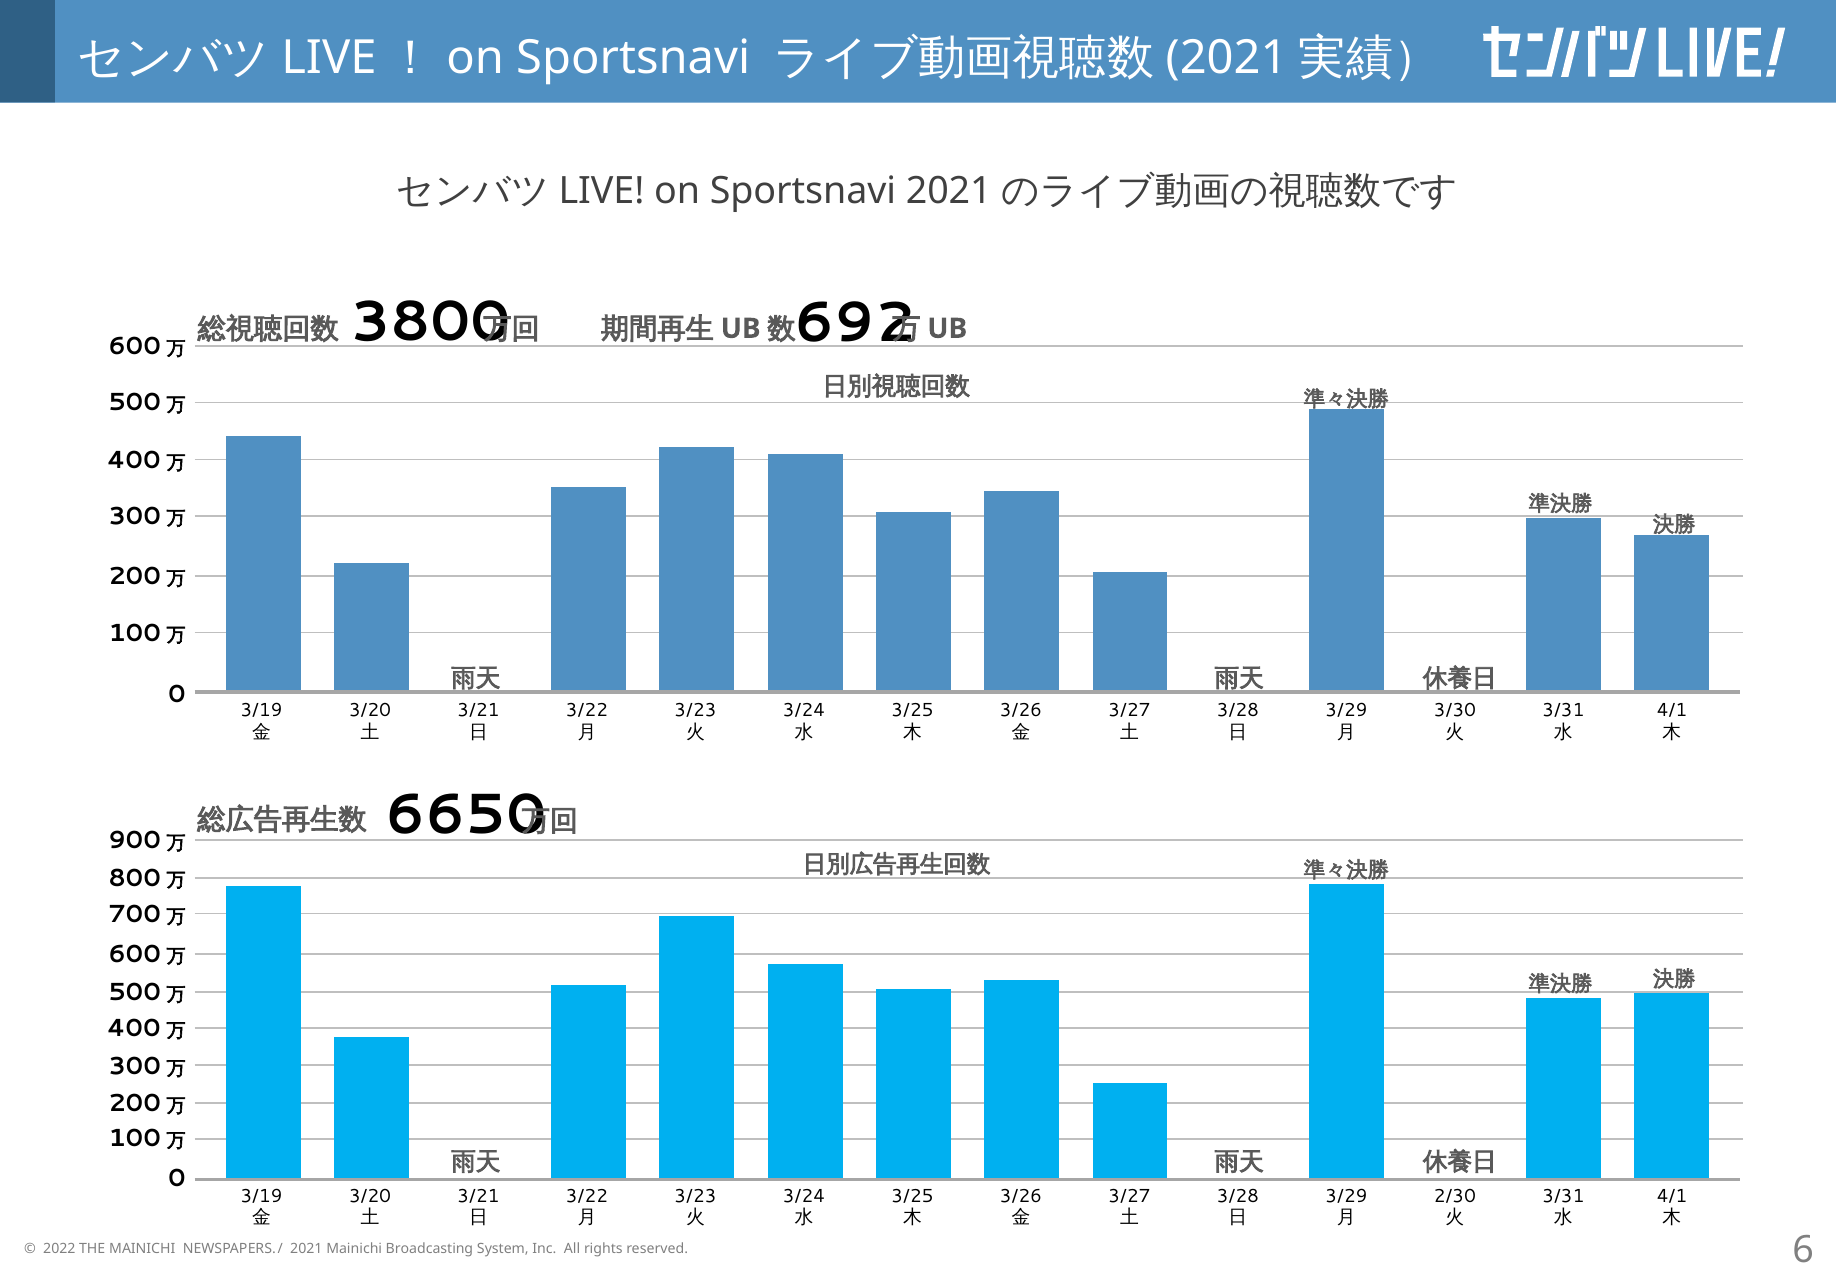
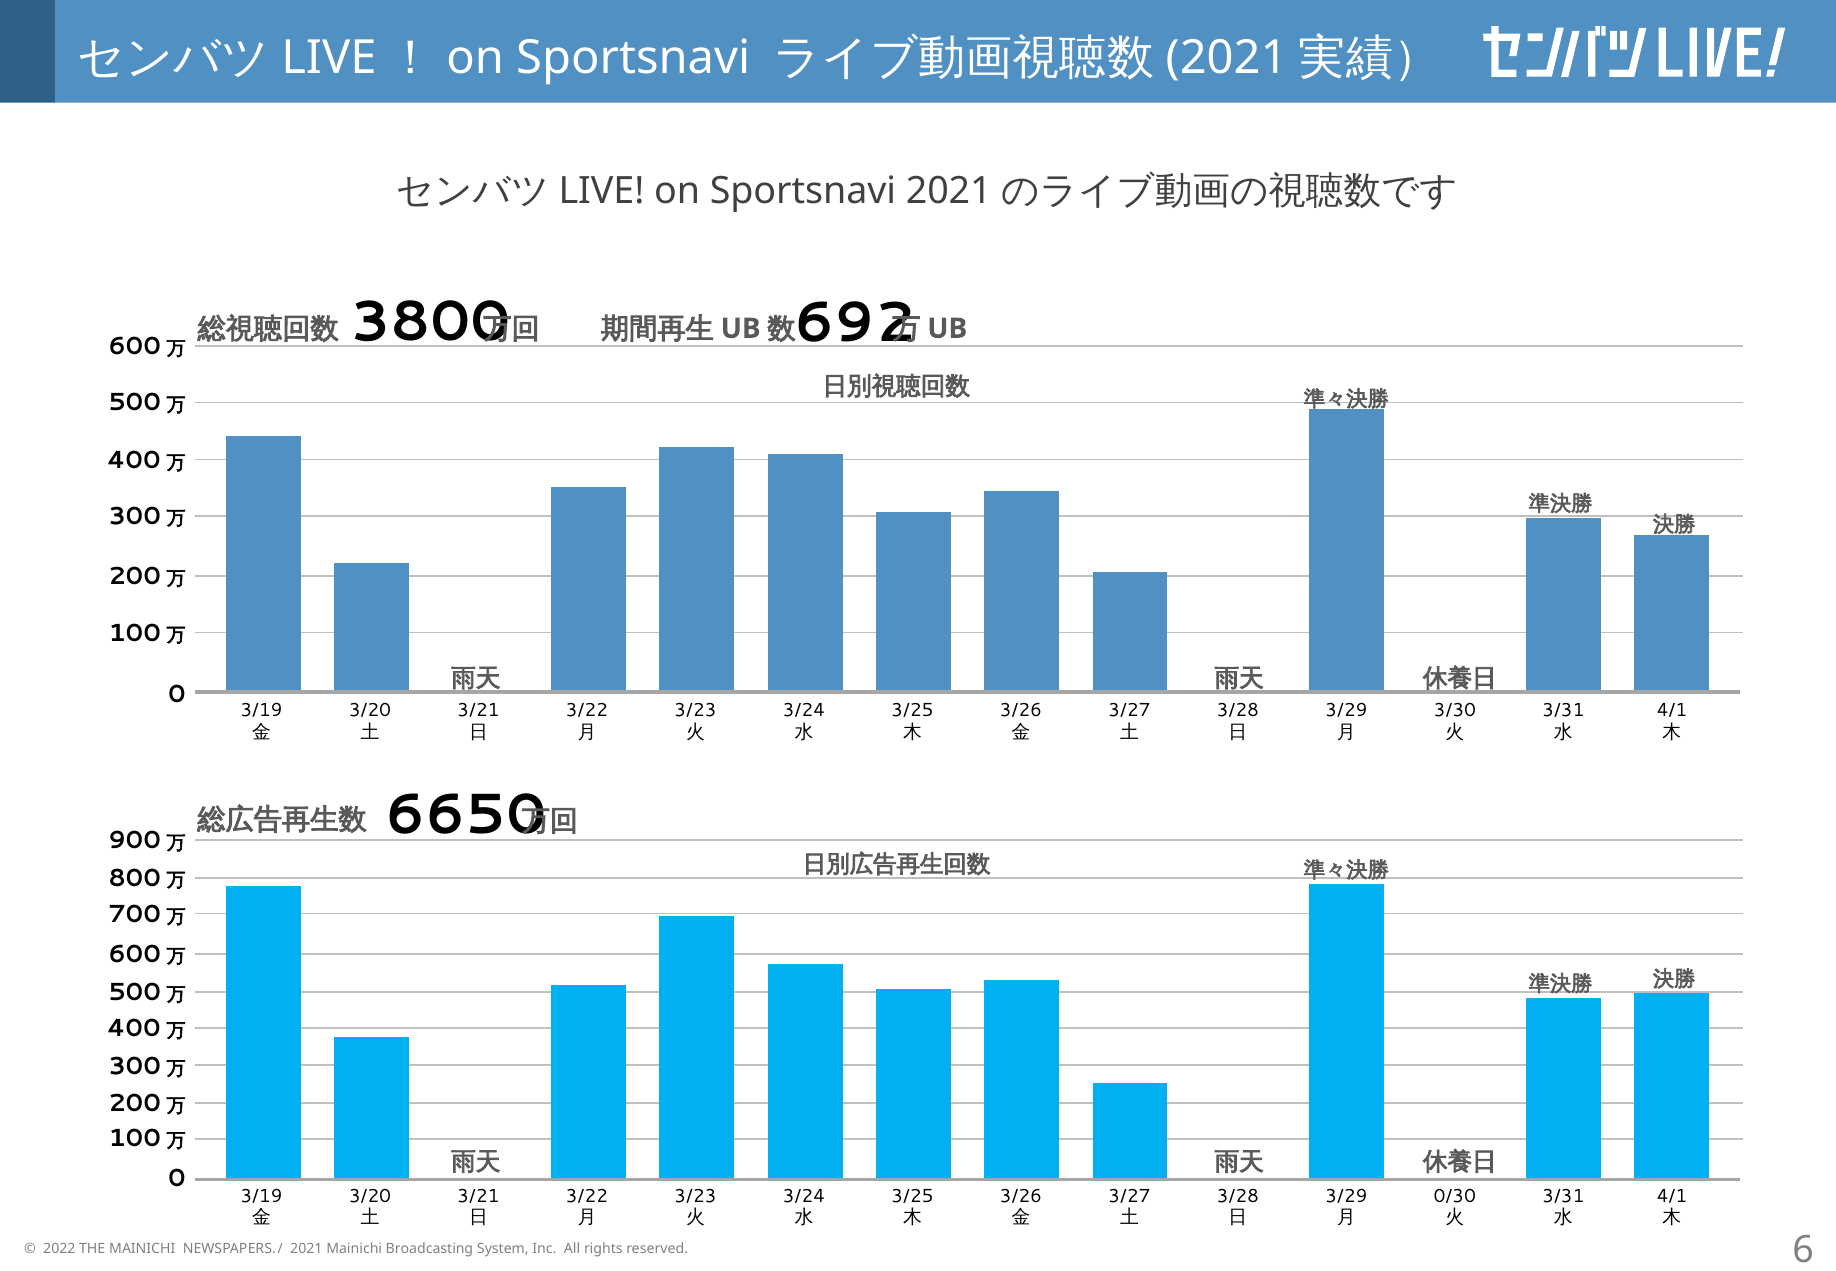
2/30: 2/30 -> 0/30 (1455, 1196)
